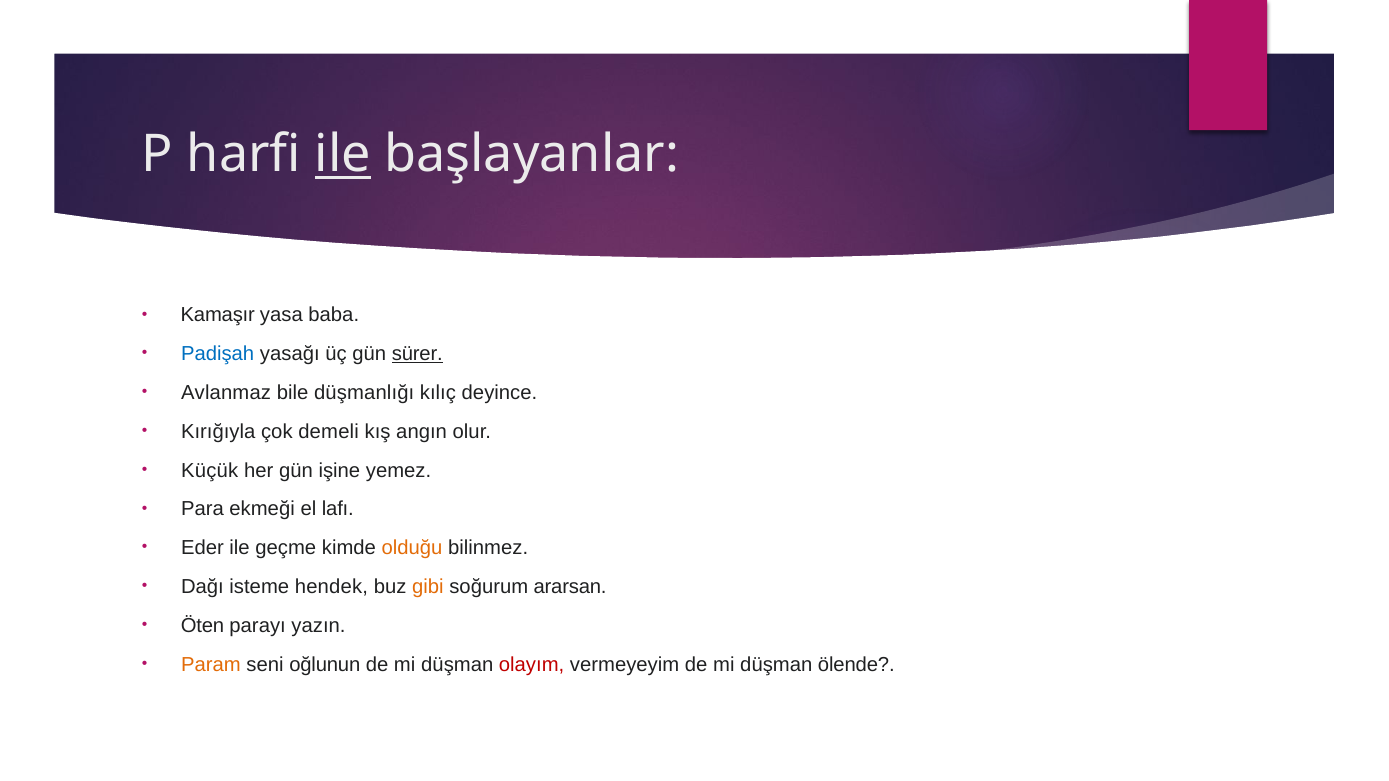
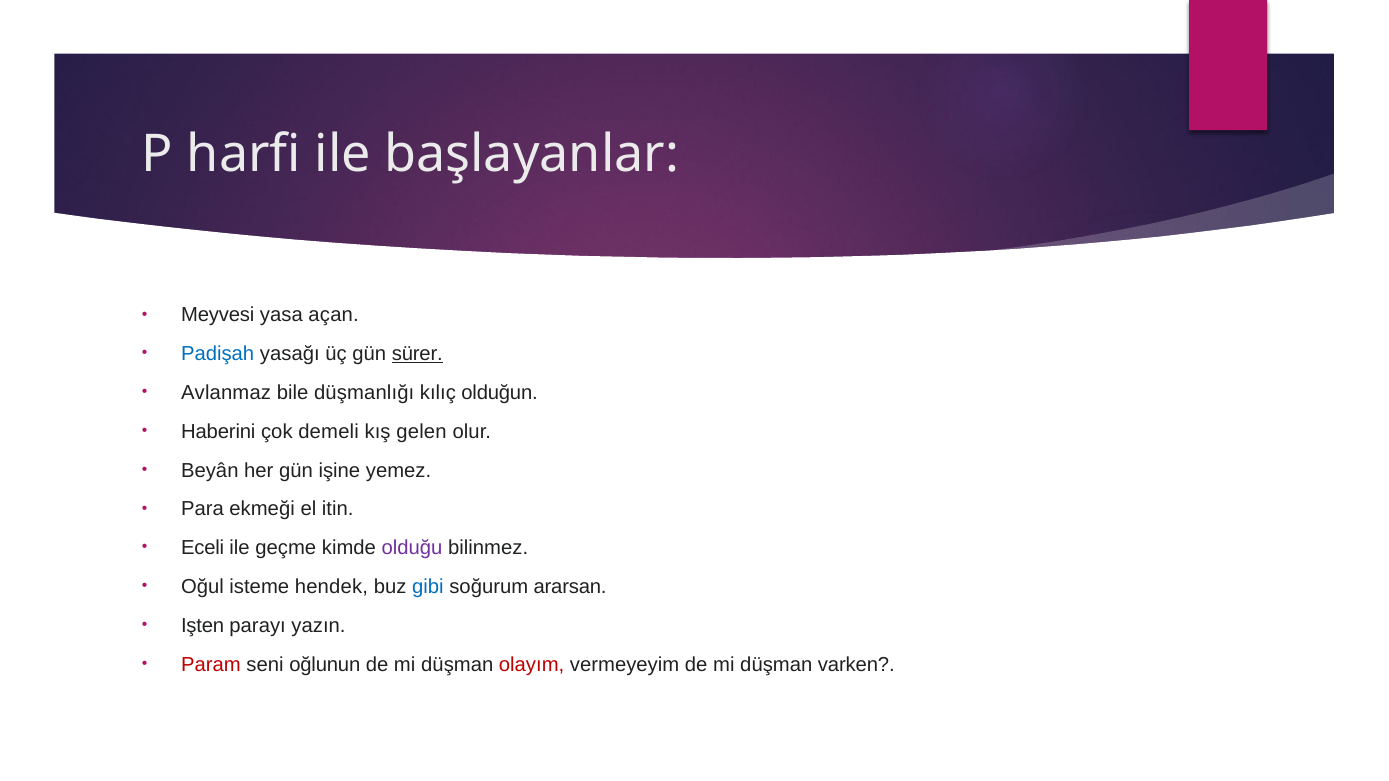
ile underline: present -> none (343, 155)
Kamaşır: Kamaşır -> Meyvesi (218, 315)
baba: baba -> açan (334, 315)
deyince: deyince -> olduğun (500, 393)
Kırığıyla: Kırığıyla -> Haberini (218, 432)
angın: angın -> gelen (422, 432)
Küçük: Küçük -> Beyân (210, 471)
lafı: lafı -> itin (338, 509)
Eder: Eder -> Eceli (203, 548)
olduğu colour: orange -> purple (412, 548)
Dağı: Dağı -> Oğul (202, 587)
gibi colour: orange -> blue (428, 587)
Öten: Öten -> Işten (203, 626)
Param colour: orange -> red (211, 665)
ölende: ölende -> varken (856, 665)
